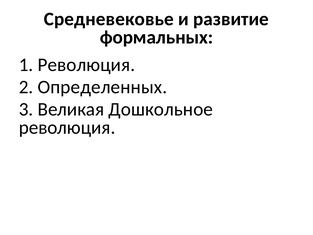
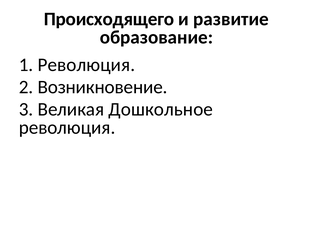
Средневековье: Средневековье -> Происходящего (109, 19)
формальных: формальных -> образование (156, 37)
Определенных: Определенных -> Возникновение (103, 87)
